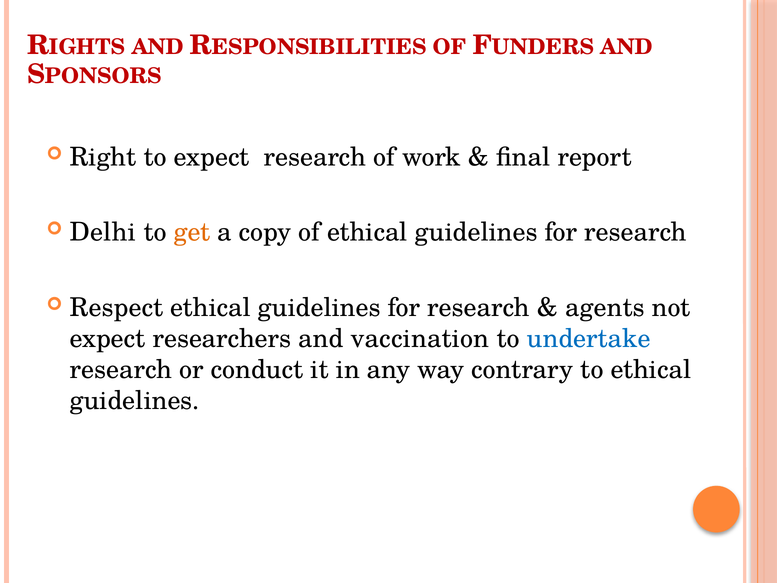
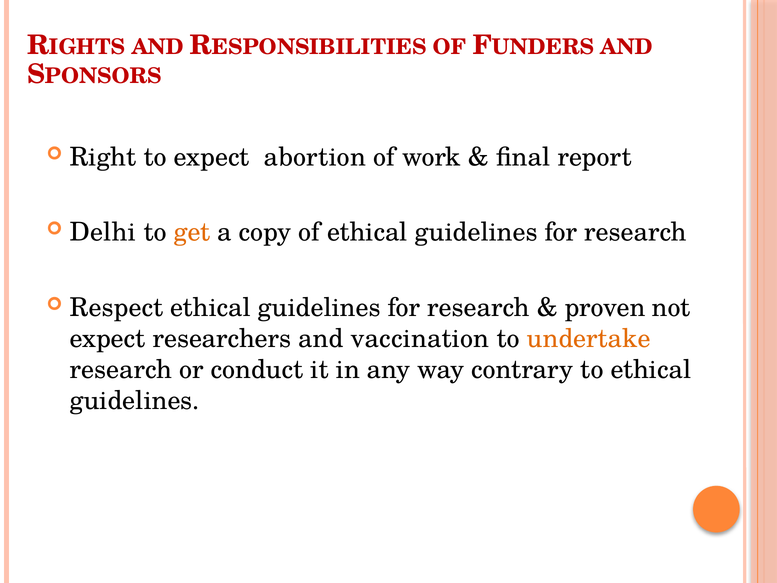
expect research: research -> abortion (315, 157)
agents: agents -> proven (605, 307)
undertake colour: blue -> orange (589, 339)
